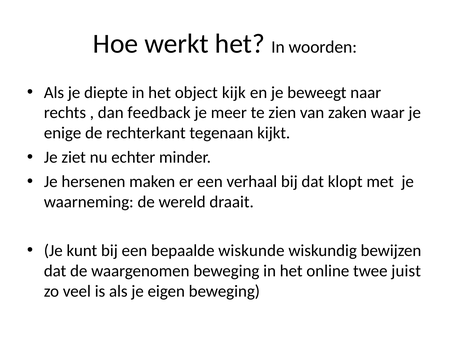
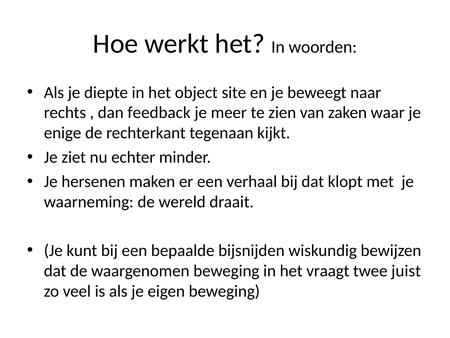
kijk: kijk -> site (234, 92)
wiskunde: wiskunde -> bijsnijden (251, 250)
online: online -> vraagt (328, 270)
